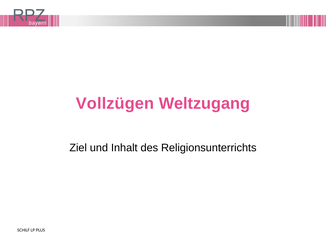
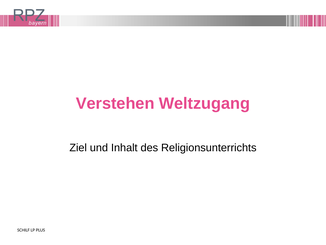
Vollzügen: Vollzügen -> Verstehen (115, 103)
